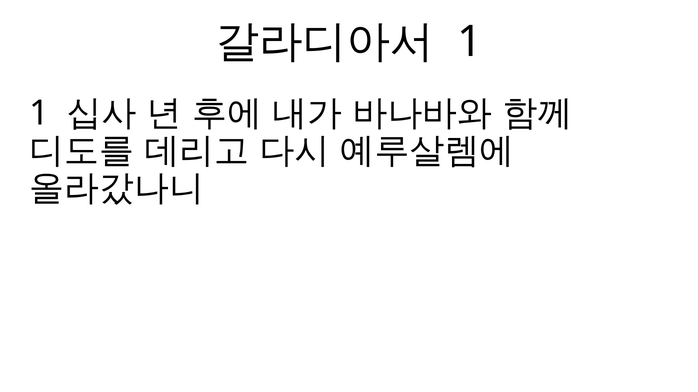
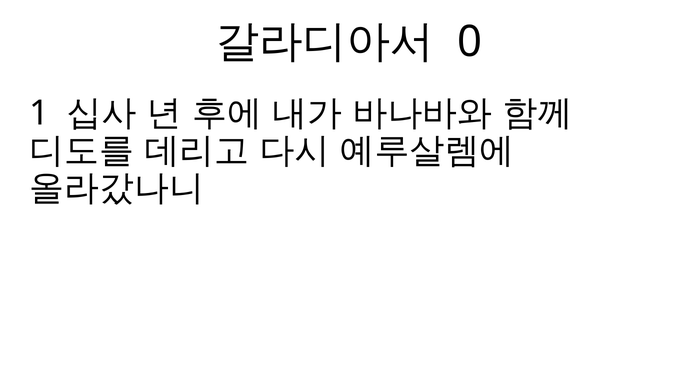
1: 1 -> 0 (470, 42)
